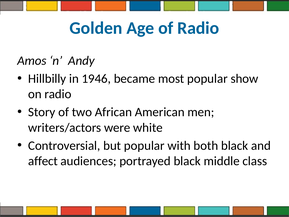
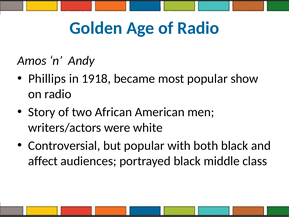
Hillbilly: Hillbilly -> Phillips (47, 79)
1946: 1946 -> 1918 (96, 79)
